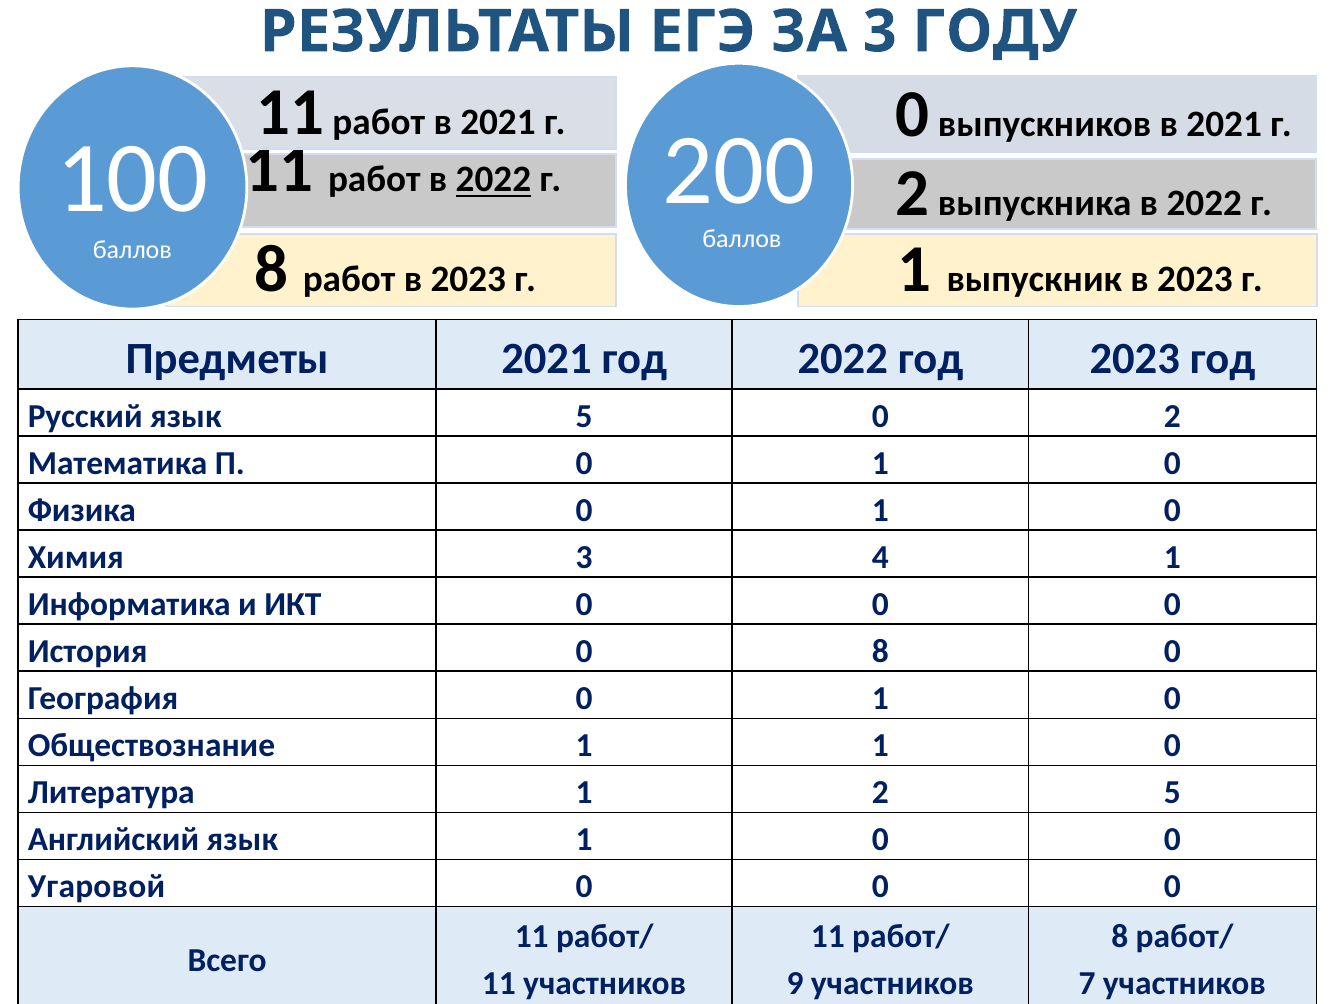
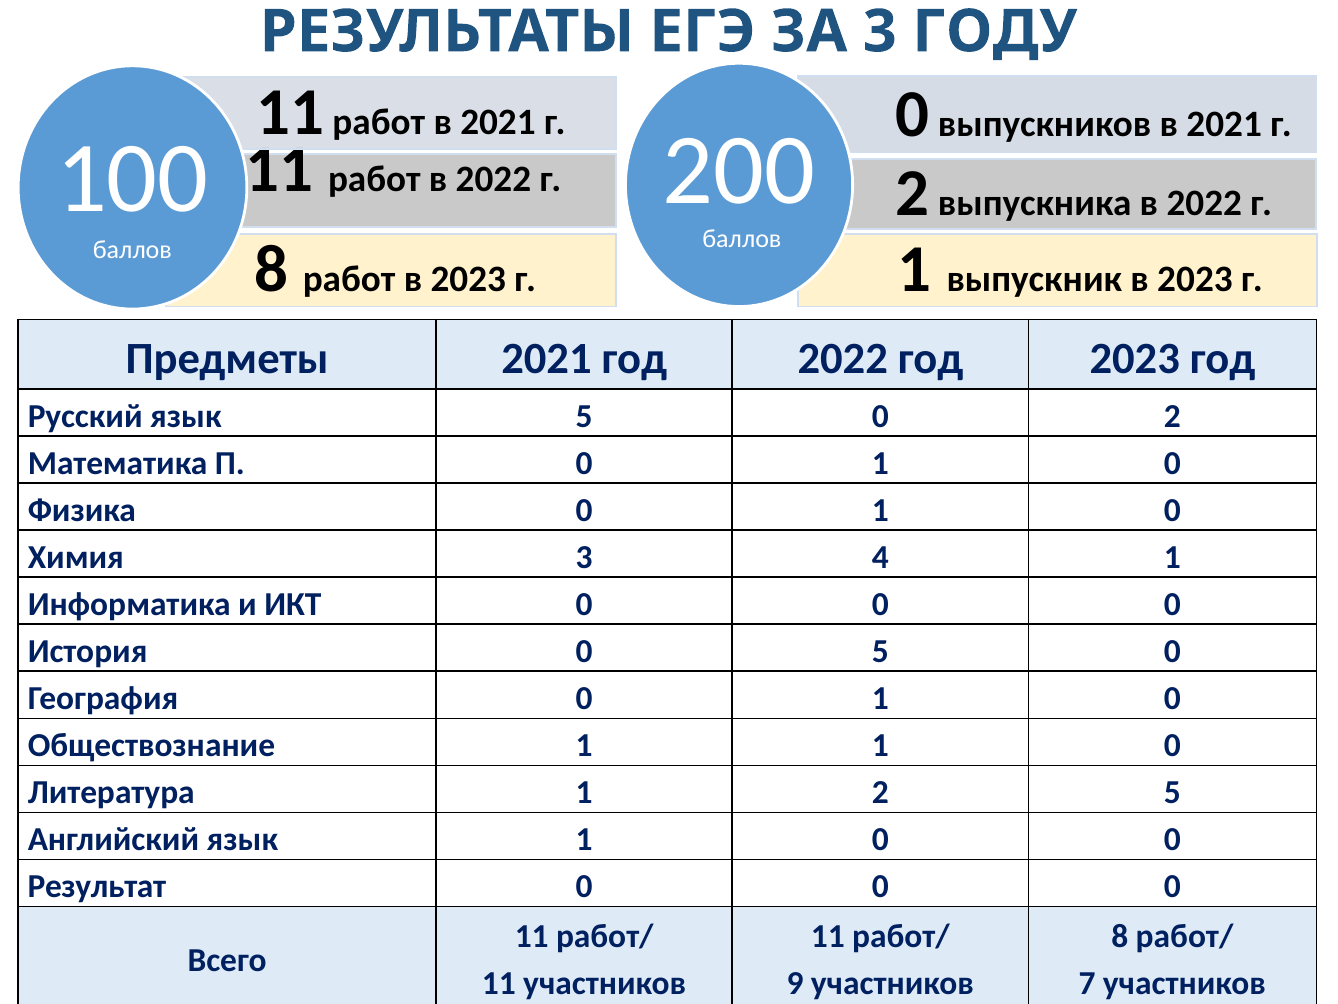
2022 underline: present -> none (493, 180)
0 8: 8 -> 5 (880, 651)
Угаровой: Угаровой -> Результат (97, 886)
